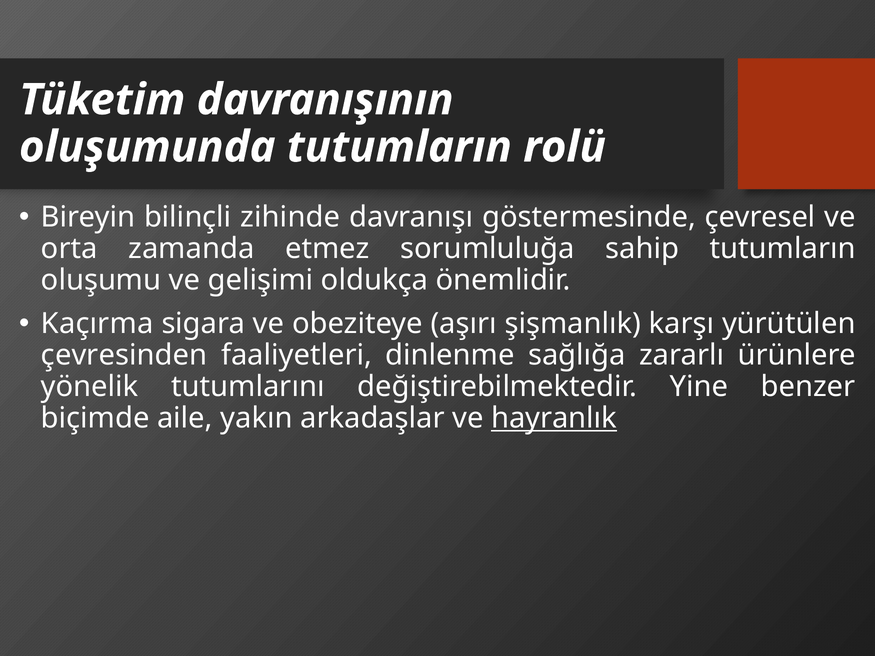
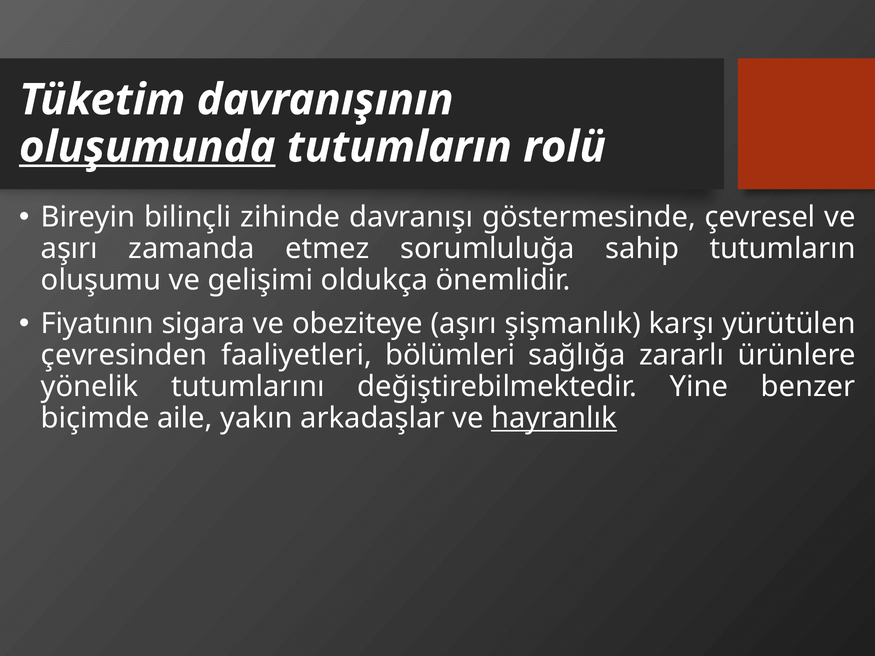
oluşumunda underline: none -> present (147, 147)
orta: orta -> aşırı (69, 249)
Kaçırma: Kaçırma -> Fiyatının (97, 324)
dinlenme: dinlenme -> bölümleri (450, 355)
